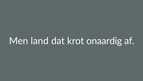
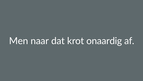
land: land -> naar (40, 41)
